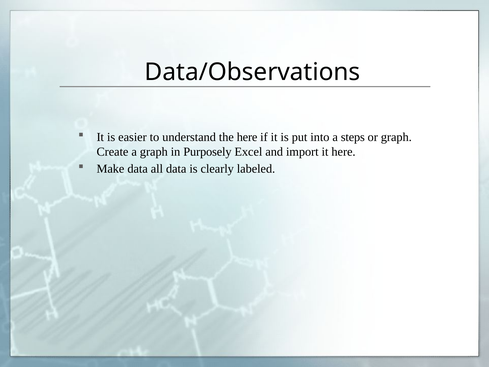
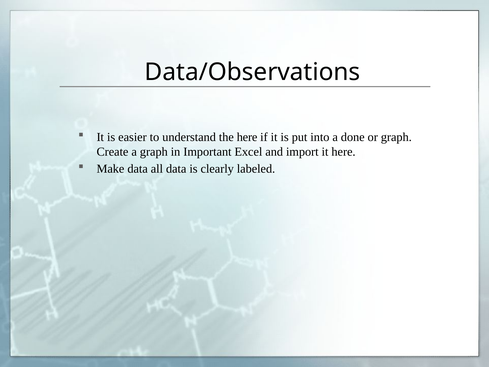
steps: steps -> done (353, 137)
Purposely: Purposely -> Important (207, 152)
